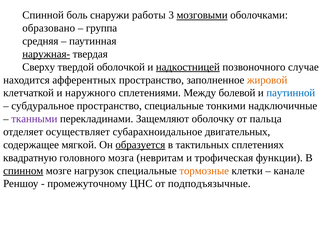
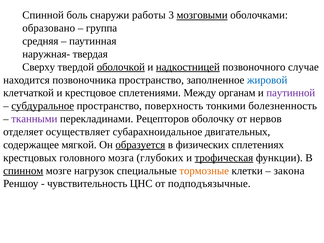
наружная- underline: present -> none (46, 54)
оболочкой underline: none -> present (121, 67)
афферентных: афферентных -> позвоночника (84, 80)
жировой colour: orange -> blue (267, 80)
наружного: наружного -> крестцовое (91, 93)
болевой: болевой -> органам (237, 93)
паутинной colour: blue -> purple (291, 93)
субдуральное underline: none -> present (43, 106)
пространство специальные: специальные -> поверхность (174, 106)
надключичные: надключичные -> болезненность (283, 106)
Защемляют: Защемляют -> Рецепторов (163, 119)
пальца: пальца -> нервов (266, 119)
тактильных: тактильных -> физических (202, 145)
квадратную: квадратную -> крестцовых (30, 158)
невритам: невритам -> глубоких (160, 158)
трофическая underline: none -> present (224, 158)
канале: канале -> закона (289, 171)
промежуточному: промежуточному -> чувствительность (87, 184)
